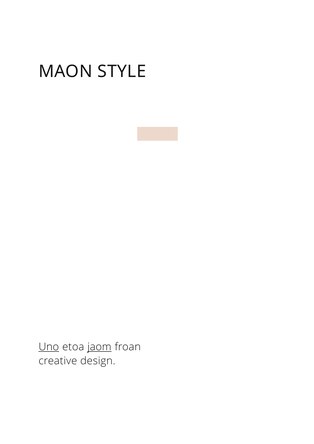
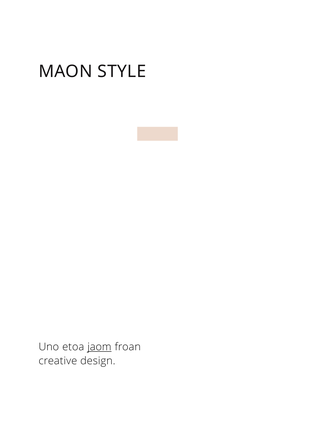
Uno underline: present -> none (49, 347)
